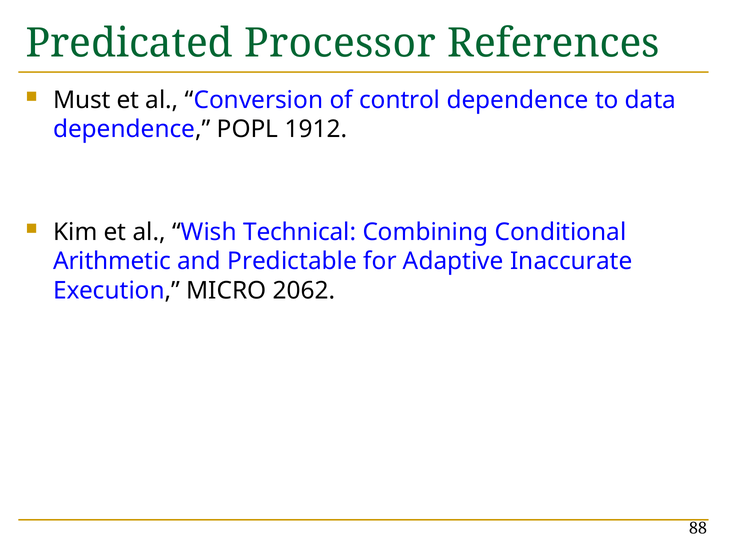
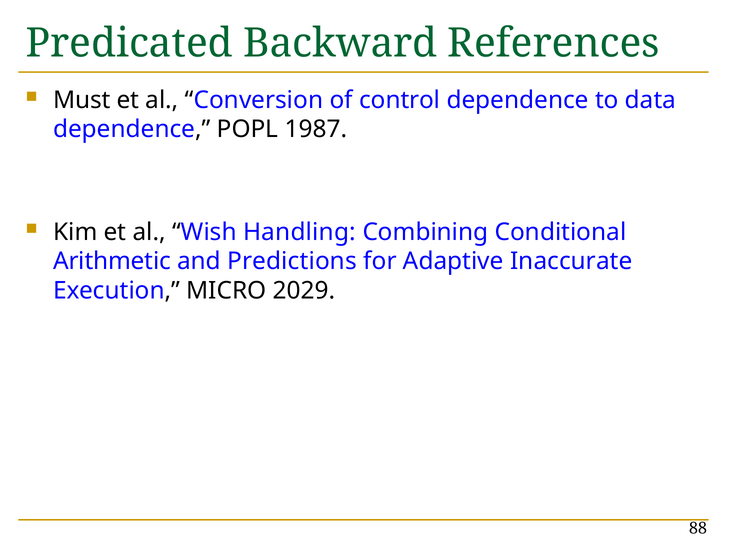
Processor: Processor -> Backward (340, 43)
1912: 1912 -> 1987 (316, 129)
Technical: Technical -> Handling (300, 232)
Predictable: Predictable -> Predictions (292, 261)
2062: 2062 -> 2029 (304, 291)
